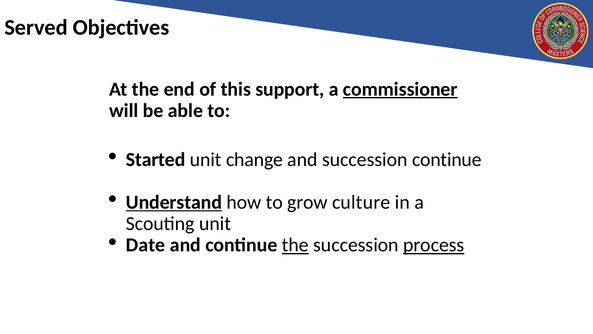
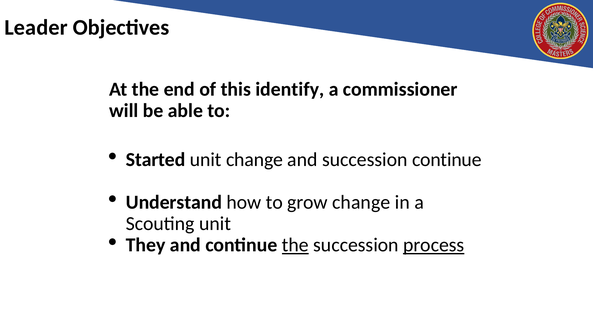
Served: Served -> Leader (36, 27)
support: support -> identify (290, 89)
commissioner underline: present -> none (400, 89)
Understand underline: present -> none (174, 202)
grow culture: culture -> change (361, 202)
Date: Date -> They (146, 245)
